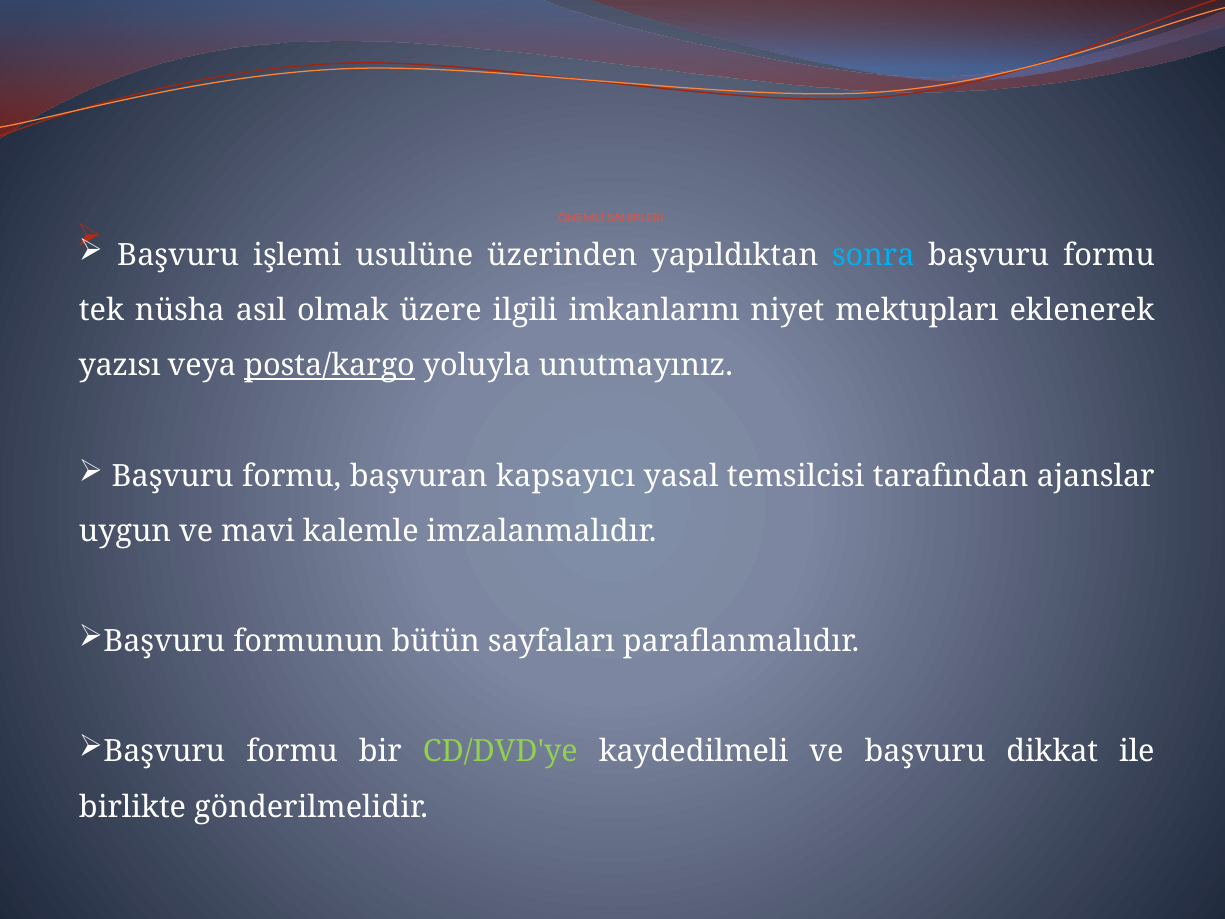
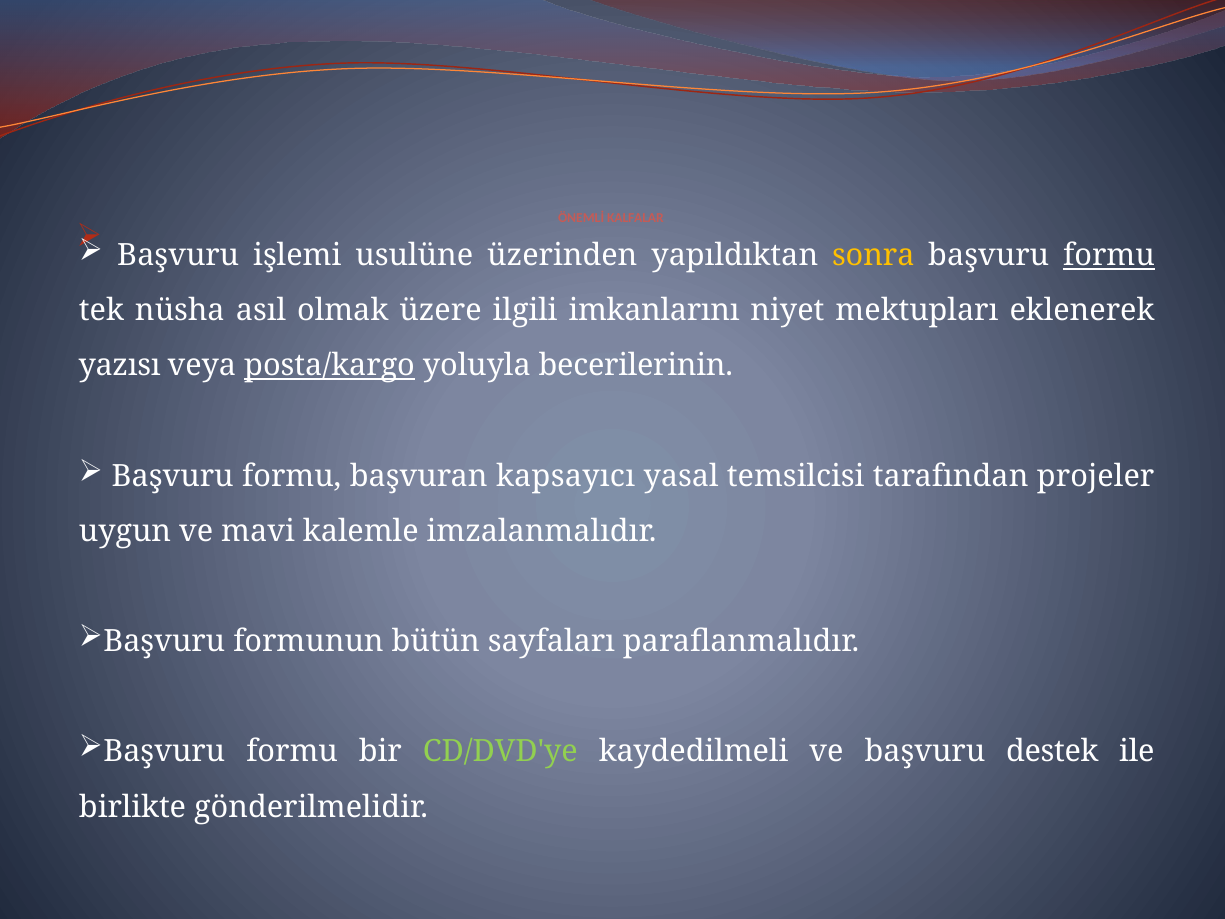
SAHIPLERI: SAHIPLERI -> KALFALAR (635, 218)
sonra colour: light blue -> yellow (873, 255)
formu underline: none -> present (1109, 255)
unutmayınız: unutmayınız -> becerilerinin (636, 366)
ajanslar: ajanslar -> projeler (1096, 476)
dikkat: dikkat -> destek (1052, 752)
